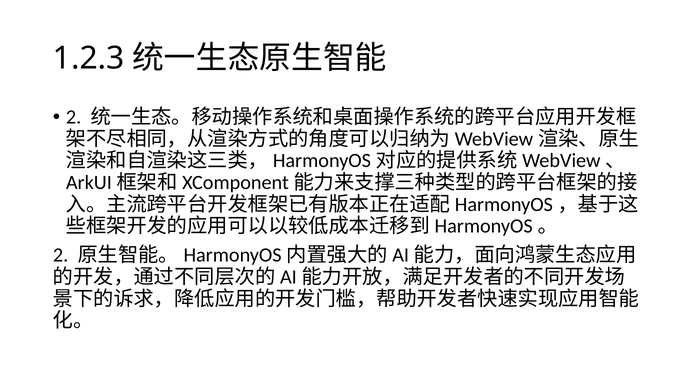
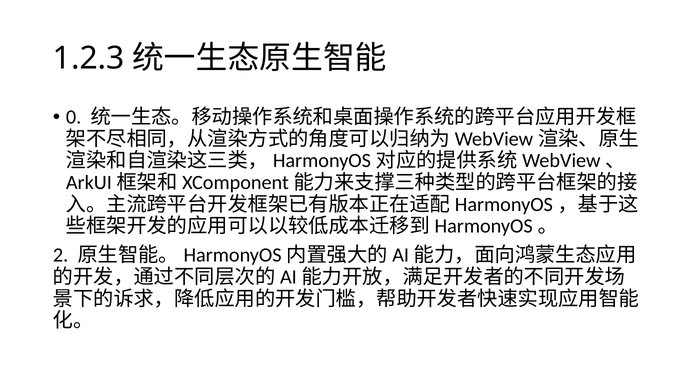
2: 2 -> 0 (74, 117)
